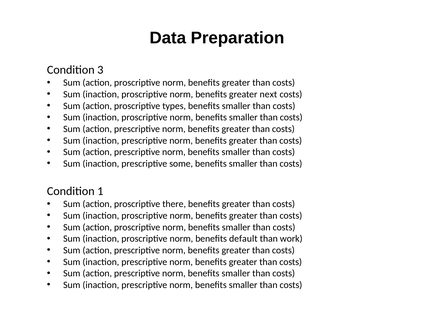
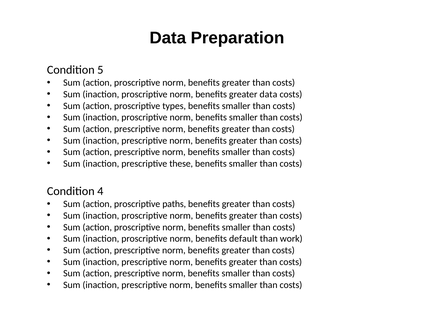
3: 3 -> 5 (100, 70)
greater next: next -> data (268, 94)
some: some -> these (181, 164)
1: 1 -> 4 (100, 192)
there: there -> paths (174, 204)
